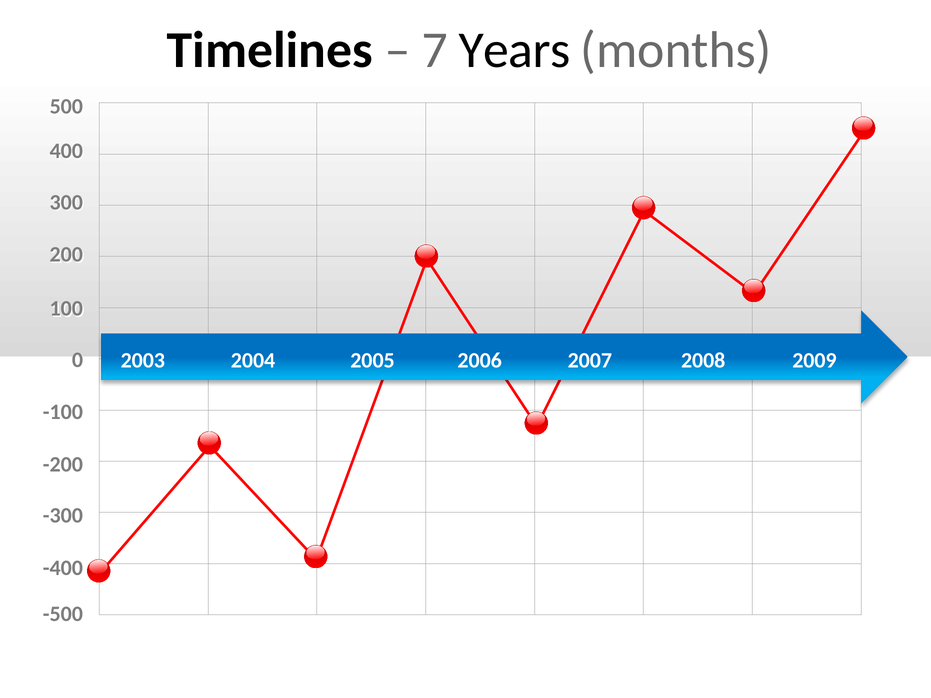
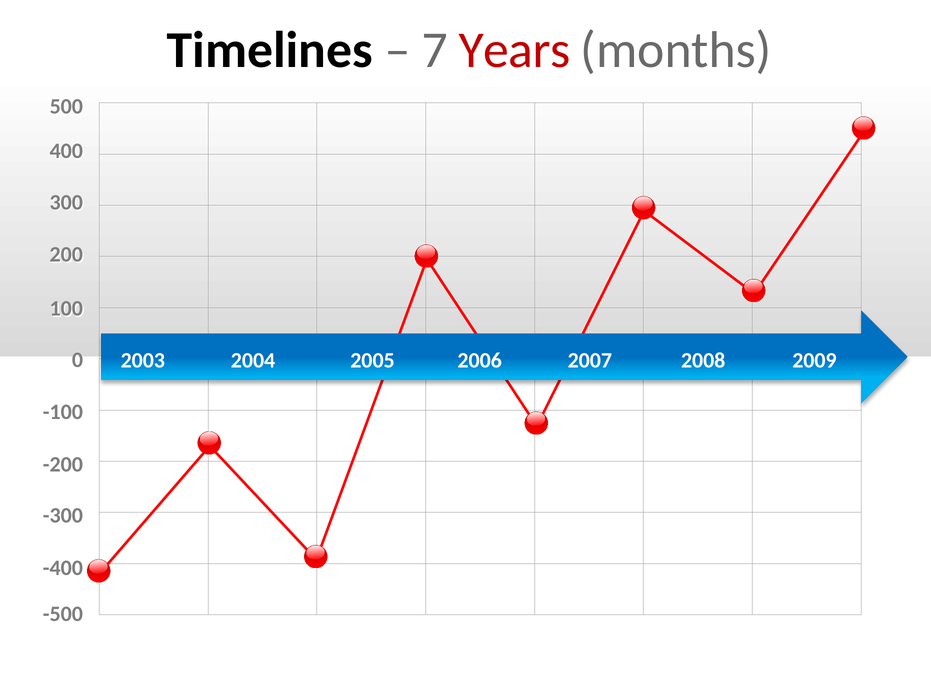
Years colour: black -> red (515, 50)
